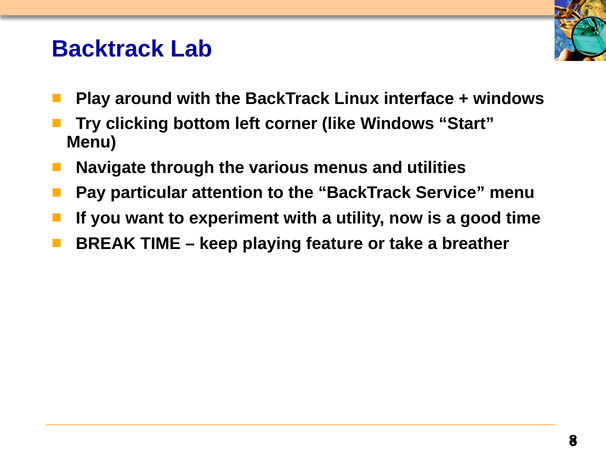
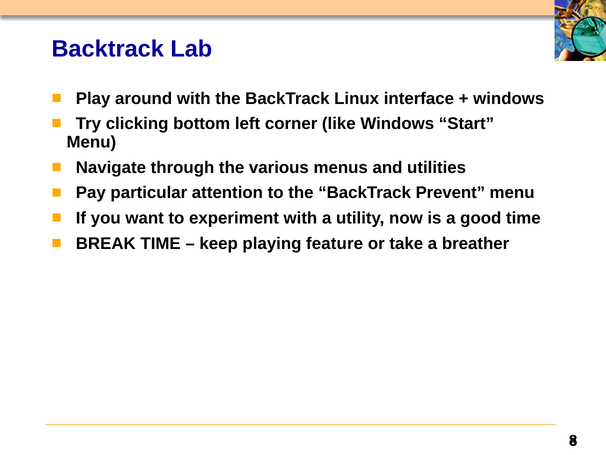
Service: Service -> Prevent (450, 193)
